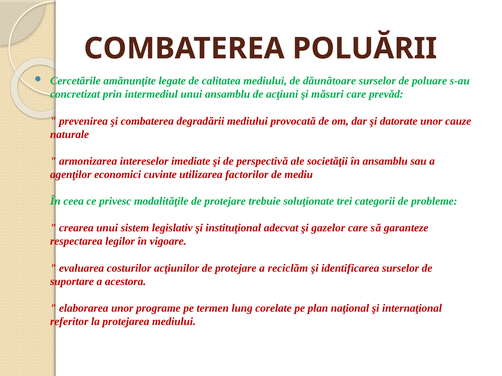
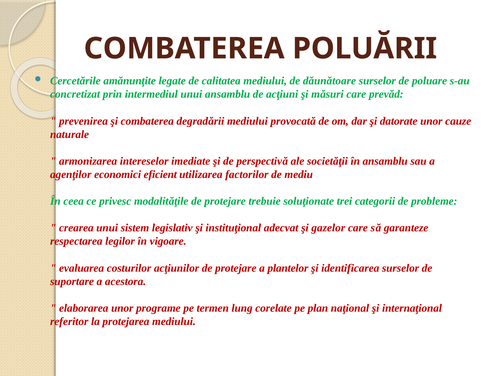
cuvinte: cuvinte -> eficient (160, 175)
reciclăm: reciclăm -> plantelor (288, 268)
